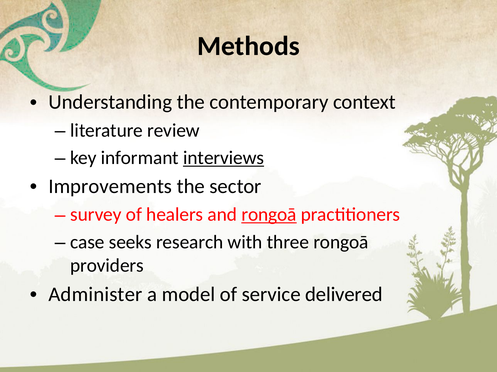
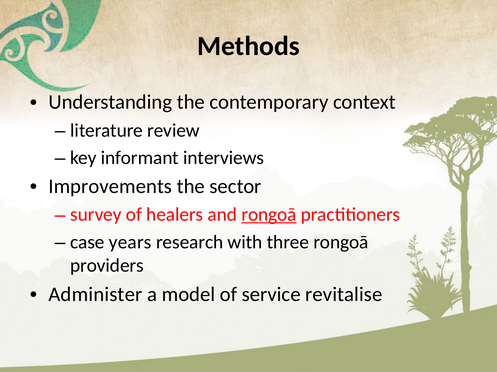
interviews underline: present -> none (224, 158)
seeks: seeks -> years (130, 243)
delivered: delivered -> revitalise (344, 295)
